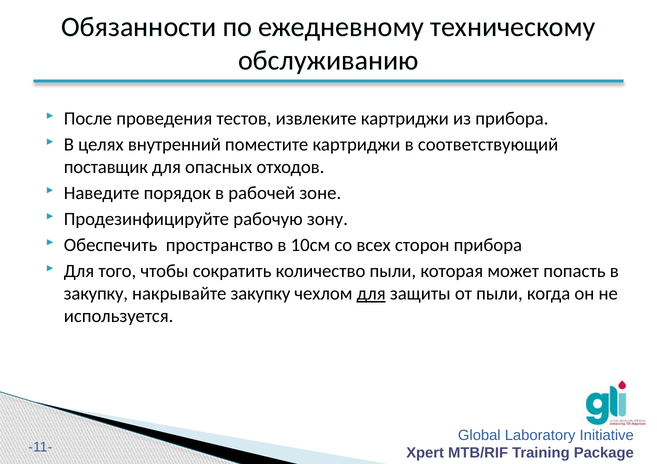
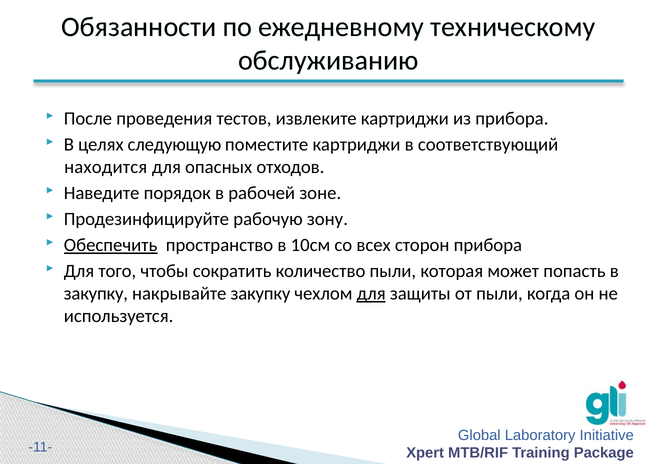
внутренний: внутренний -> следующую (174, 144)
поставщик: поставщик -> находится (106, 167)
Обеспечить underline: none -> present (111, 245)
